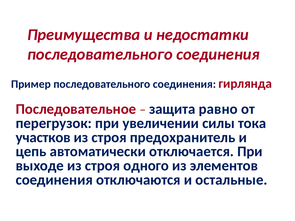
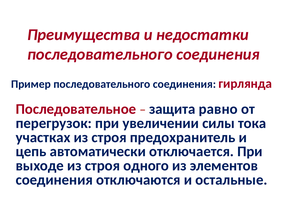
участков: участков -> участках (43, 138)
